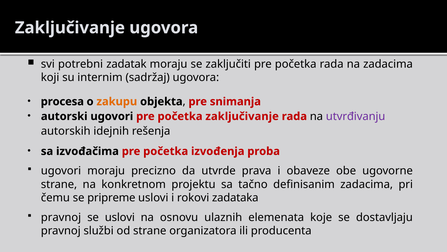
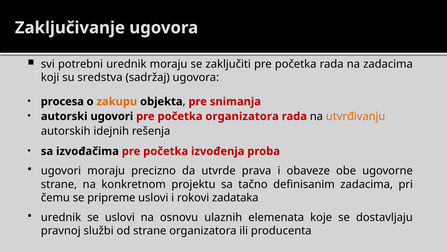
potrebni zadatak: zadatak -> urednik (126, 64)
internim: internim -> sredstva (100, 77)
početka zaključivanje: zaključivanje -> organizatora (242, 116)
utvrđivanju colour: purple -> orange (356, 116)
pravnoj: pravnoj -> urednik (61, 217)
